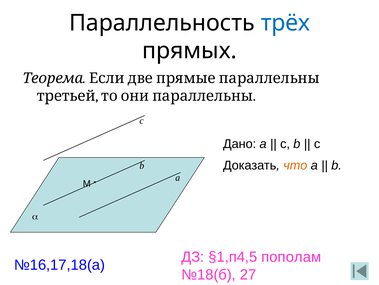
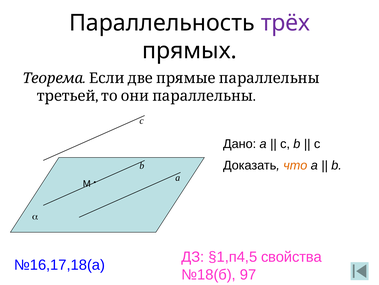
трёх colour: blue -> purple (285, 23)
пополам: пополам -> свойства (291, 256)
27: 27 -> 97 (248, 274)
